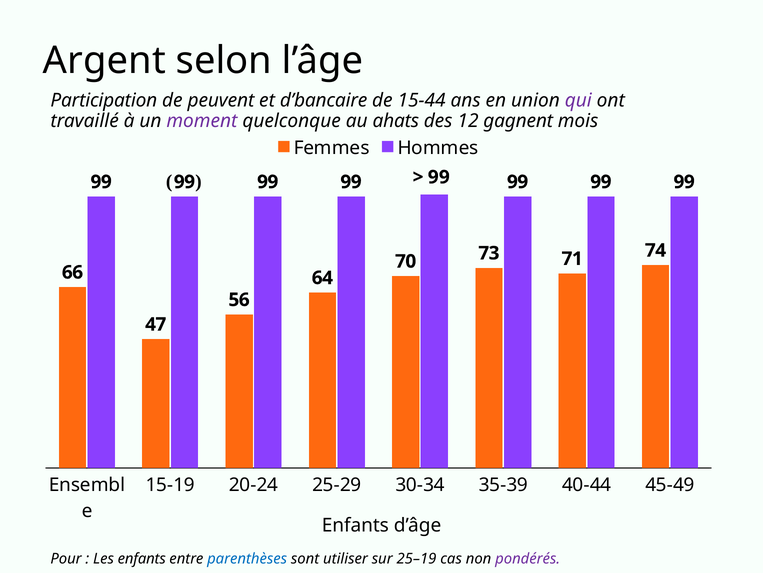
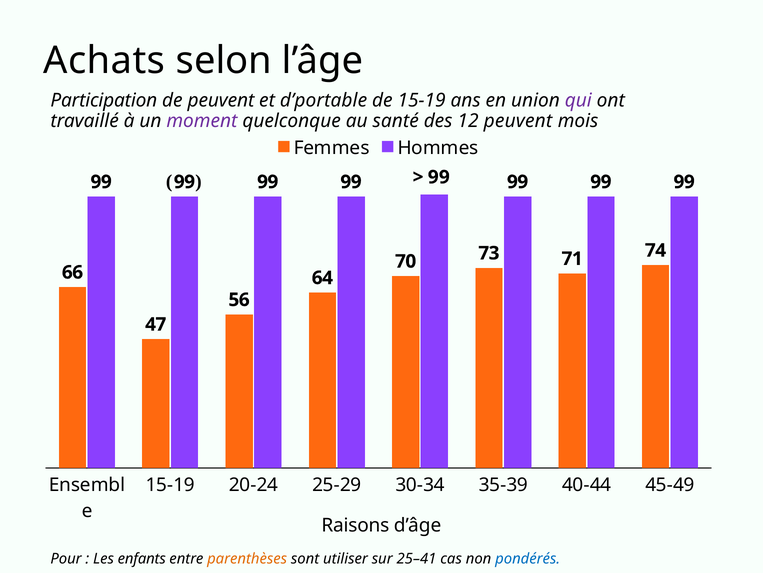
Argent: Argent -> Achats (104, 60)
d’bancaire: d’bancaire -> d’portable (324, 100)
de 15-44: 15-44 -> 15-19 (422, 100)
ahats: ahats -> santé (396, 121)
12 gagnent: gagnent -> peuvent (518, 121)
Enfants: Enfants -> Raisons (355, 525)
parenthèses colour: blue -> orange (247, 558)
25–19: 25–19 -> 25–41 (416, 558)
pondérés colour: purple -> blue (528, 558)
